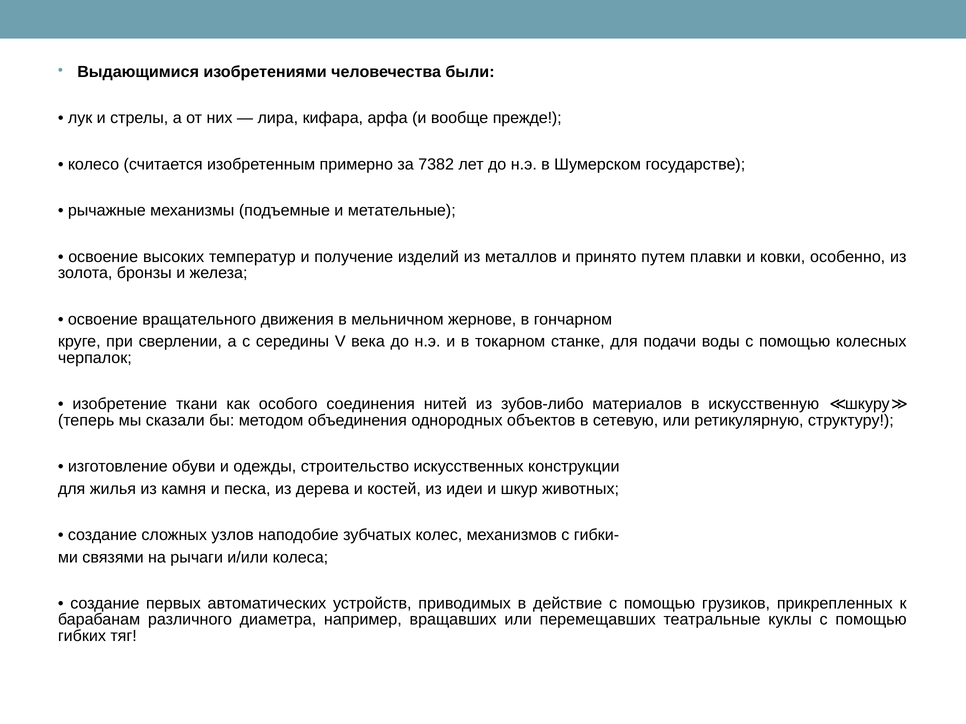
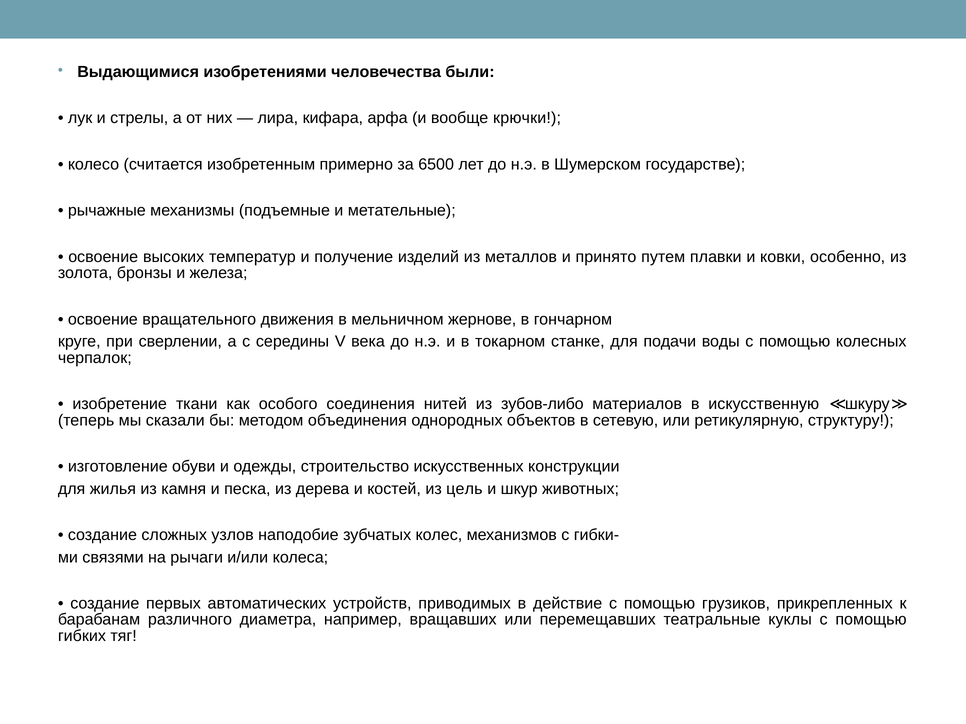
прежде: прежде -> крючки (527, 118)
7382: 7382 -> 6500 (436, 164)
идеи: идеи -> цель (464, 489)
